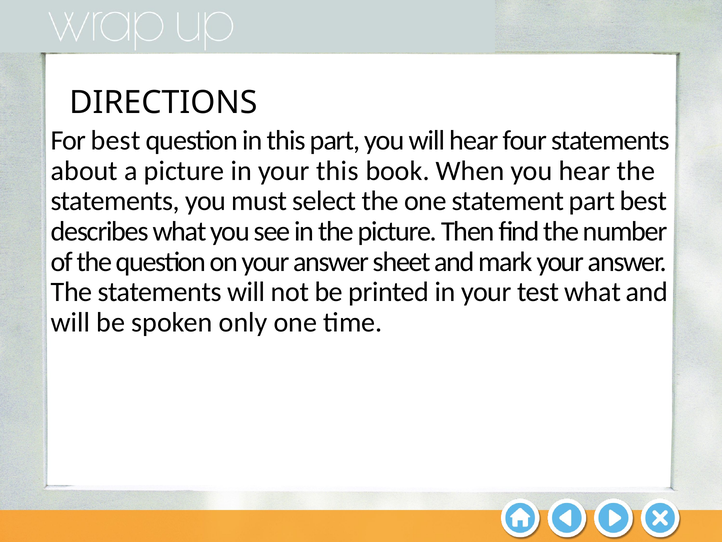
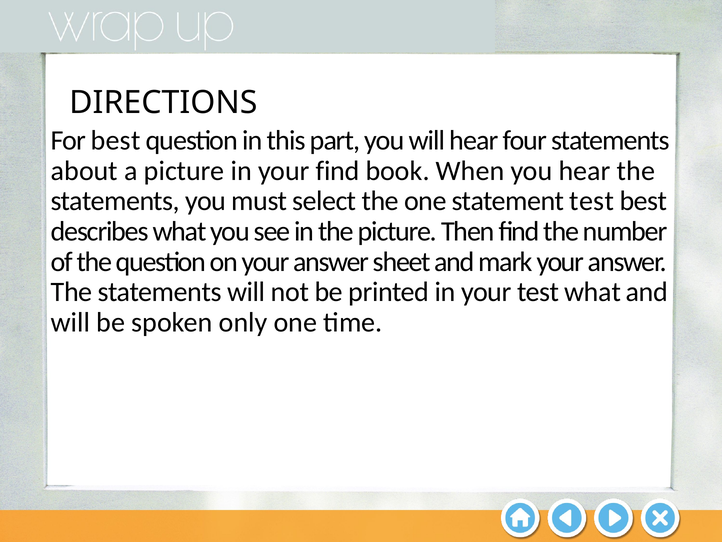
your this: this -> find (338, 171)
statement part: part -> test (592, 201)
